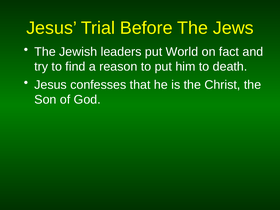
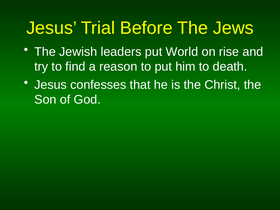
fact: fact -> rise (229, 52)
